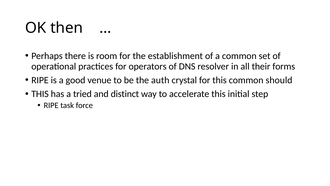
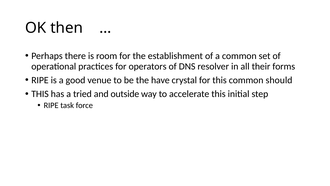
auth: auth -> have (160, 80)
distinct: distinct -> outside (125, 94)
